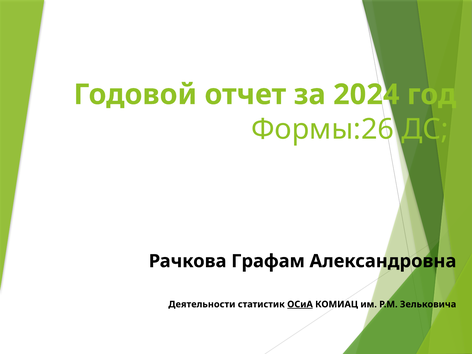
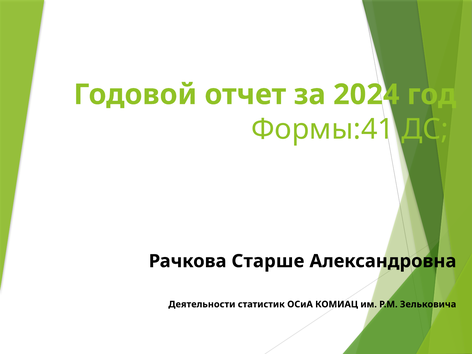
Формы:26: Формы:26 -> Формы:41 (323, 129)
Графам: Графам -> Старше (268, 261)
ОСиА underline: present -> none (300, 304)
